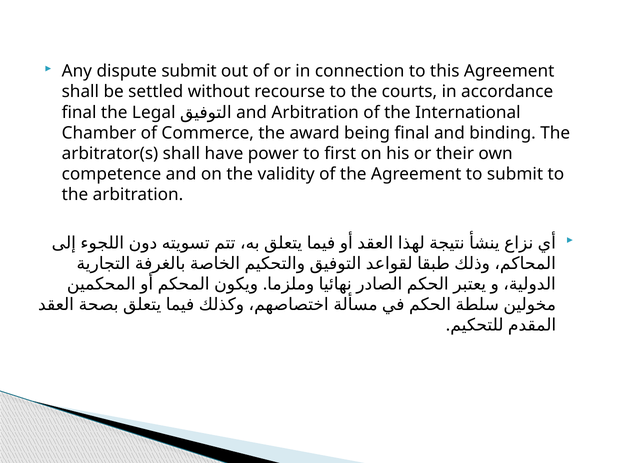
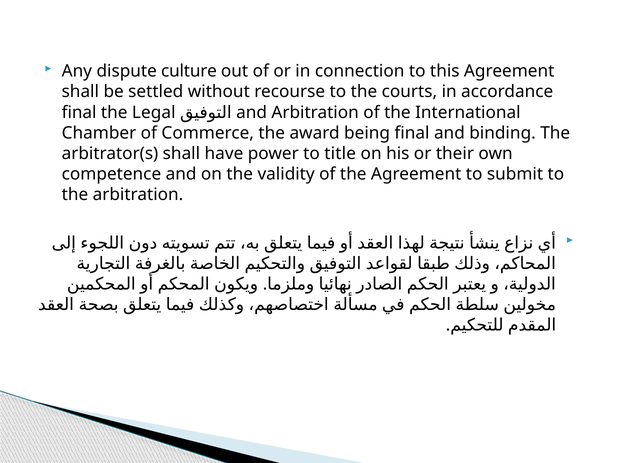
dispute submit: submit -> culture (189, 71)
first: first -> title (340, 154)
